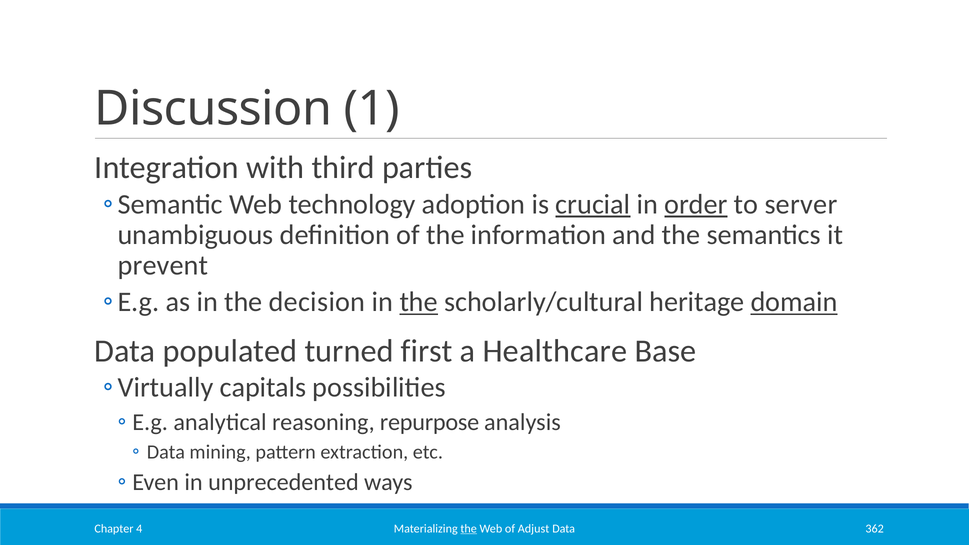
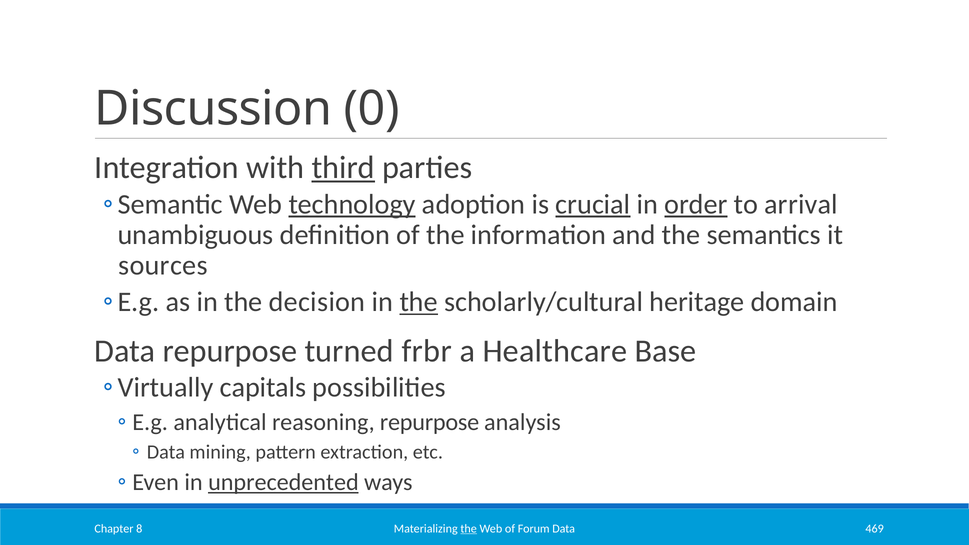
1: 1 -> 0 (372, 109)
third underline: none -> present (343, 168)
technology underline: none -> present (352, 204)
server: server -> arrival (801, 204)
prevent: prevent -> sources (163, 265)
domain underline: present -> none (794, 302)
Data populated: populated -> repurpose (230, 351)
first: first -> frbr (427, 351)
unprecedented underline: none -> present (283, 482)
Adjust: Adjust -> Forum (534, 529)
362: 362 -> 469 (875, 529)
4: 4 -> 8 (139, 529)
